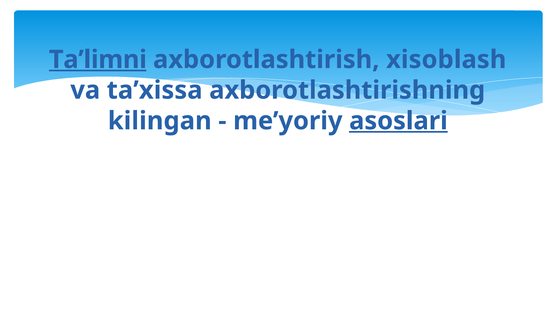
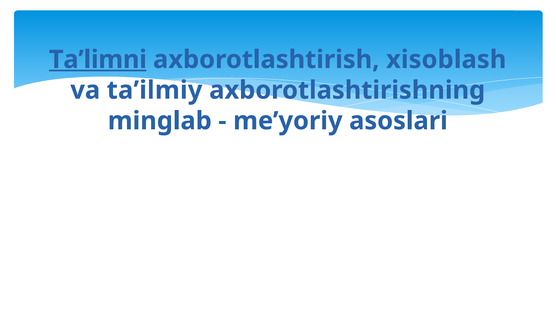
ta’xissa: ta’xissa -> ta’ilmiy (155, 90)
kilingan: kilingan -> minglab (160, 121)
asoslari underline: present -> none (398, 121)
